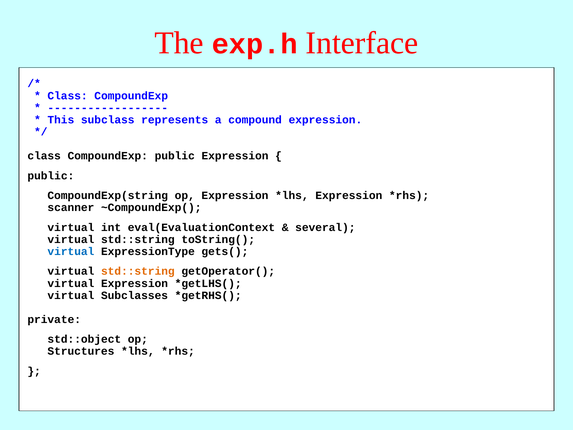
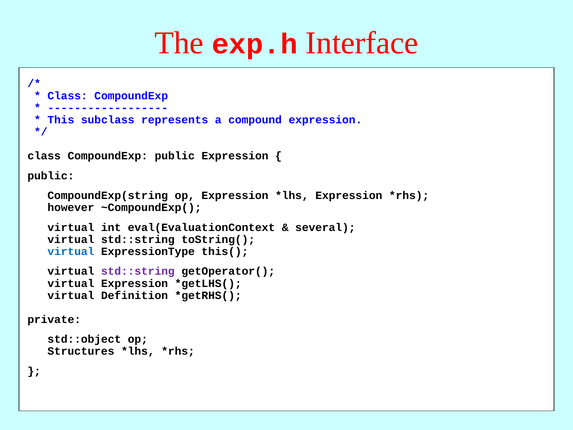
scanner: scanner -> however (71, 207)
gets(: gets( -> this( (225, 251)
std::string colour: orange -> purple (138, 271)
Subclasses: Subclasses -> Definition (134, 295)
